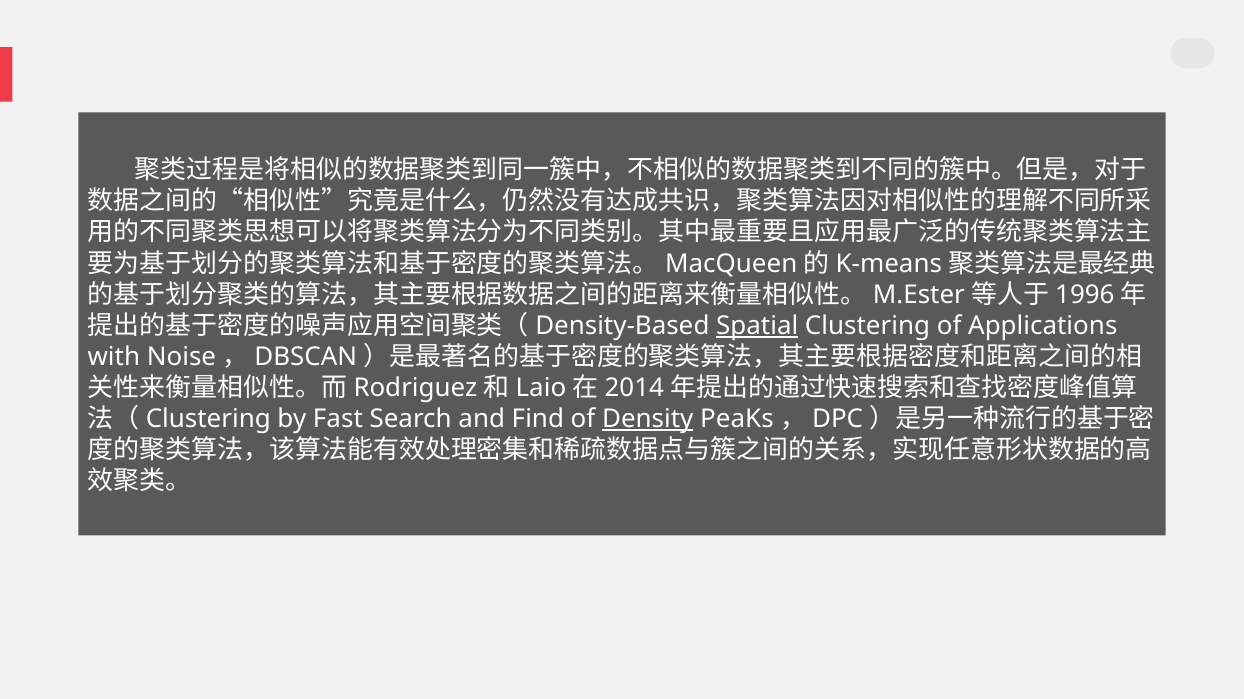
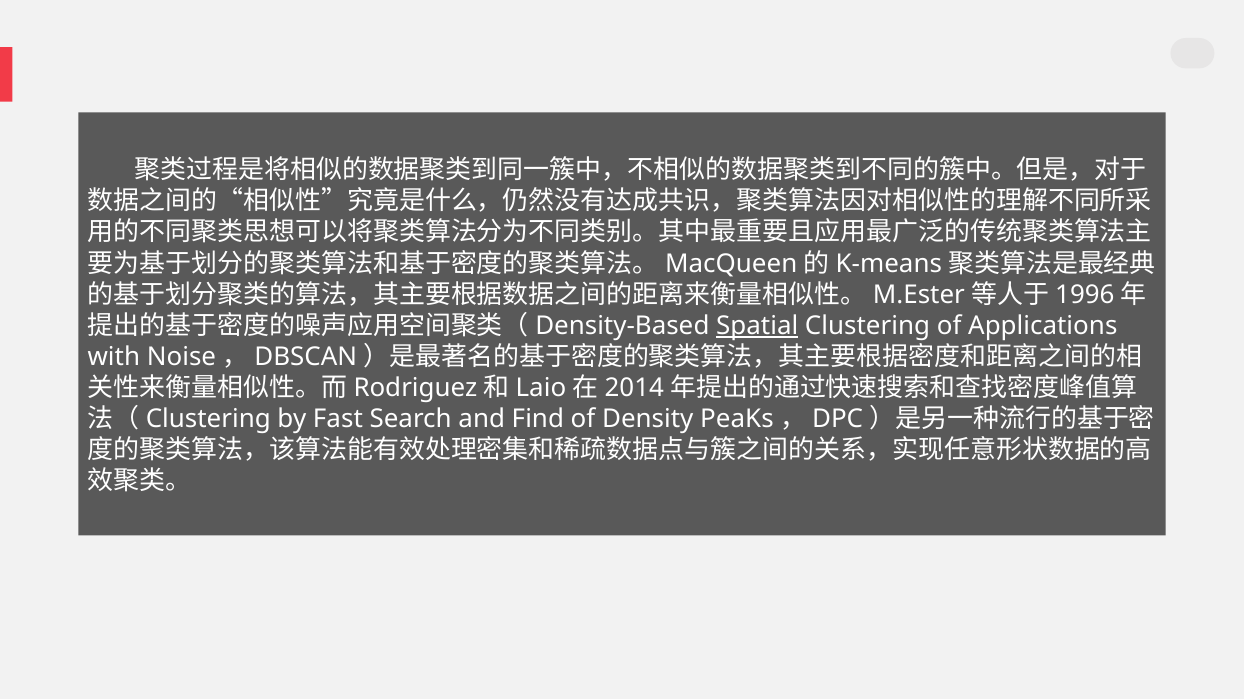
Density underline: present -> none (648, 419)
